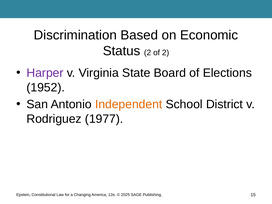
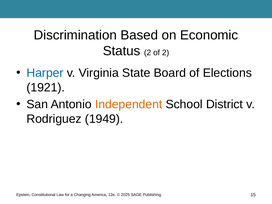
Harper colour: purple -> blue (45, 73)
1952: 1952 -> 1921 (46, 87)
1977: 1977 -> 1949 (104, 119)
